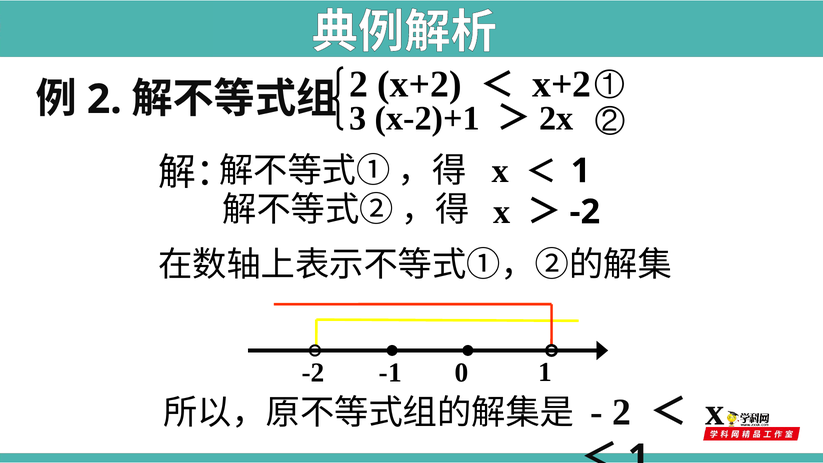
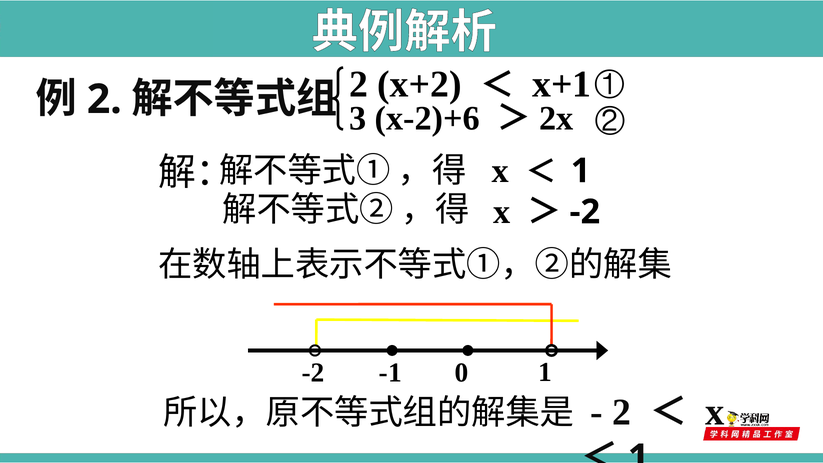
x+2: x+2 -> x+1 (562, 85)
x-2)+1: x-2)+1 -> x-2)+6 (427, 118)
